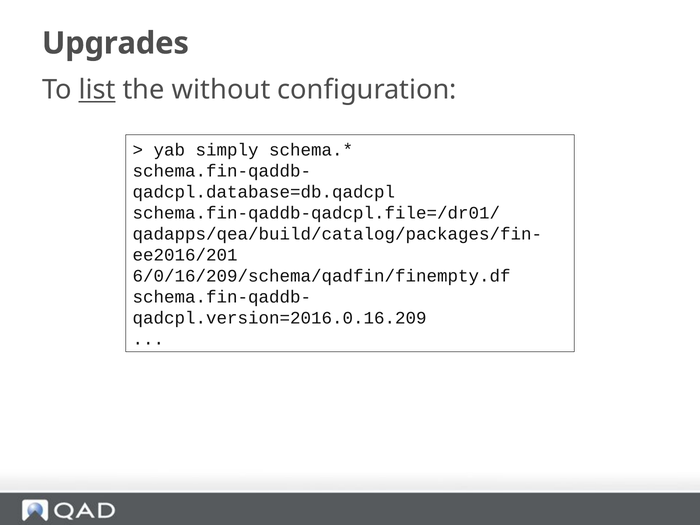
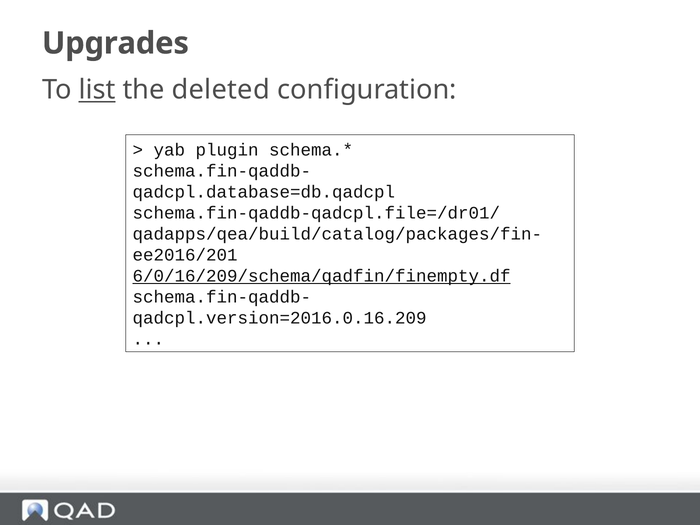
without: without -> deleted (221, 90)
simply: simply -> plugin (227, 150)
6/0/16/209/schema/qadfin/finempty.df underline: none -> present (322, 276)
